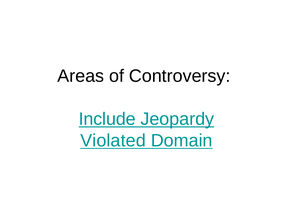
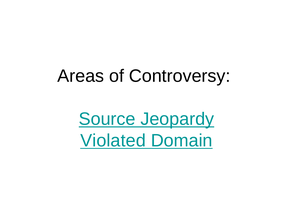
Include: Include -> Source (107, 119)
